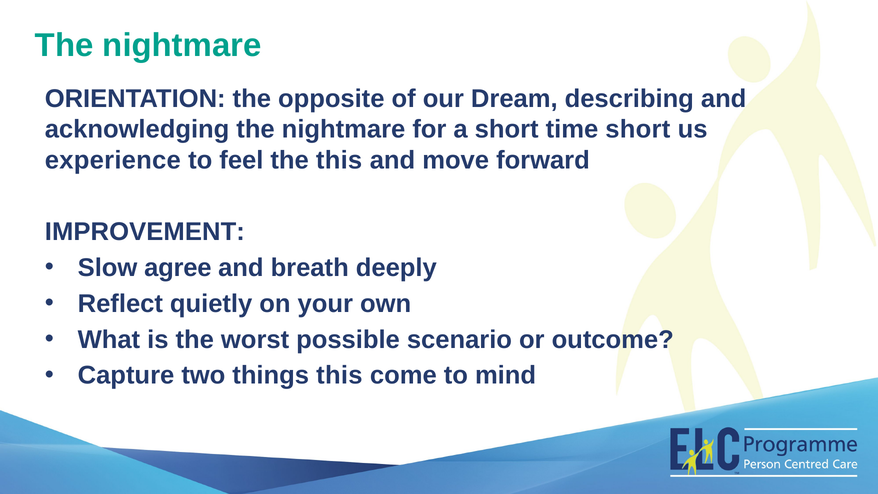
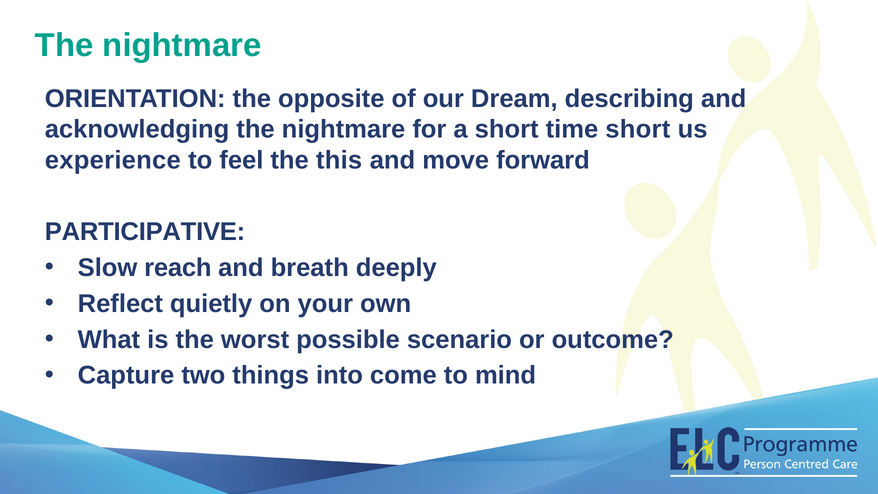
IMPROVEMENT: IMPROVEMENT -> PARTICIPATIVE (145, 232)
agree: agree -> reach (178, 268)
things this: this -> into (340, 375)
